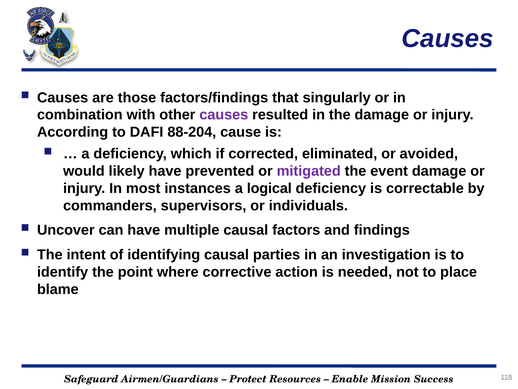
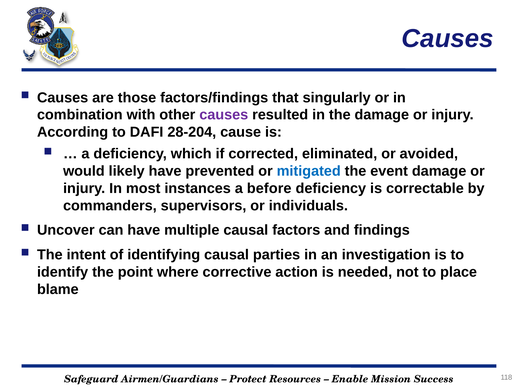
88-204: 88-204 -> 28-204 (192, 132)
mitigated colour: purple -> blue (309, 171)
logical: logical -> before (269, 188)
